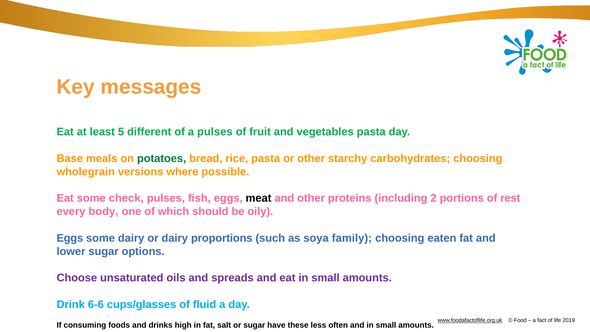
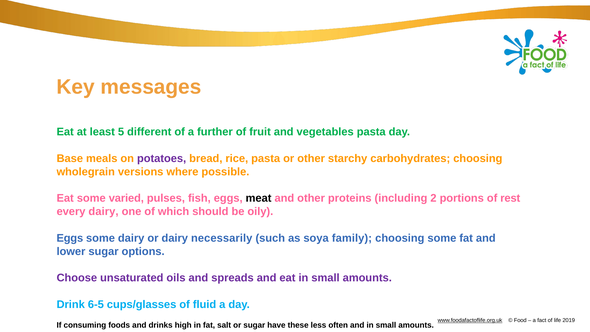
a pulses: pulses -> further (215, 132)
potatoes colour: green -> purple (162, 158)
check: check -> varied (126, 198)
every body: body -> dairy (103, 211)
proportions: proportions -> necessarily (222, 238)
choosing eaten: eaten -> some (442, 238)
6-6: 6-6 -> 6-5 (96, 304)
